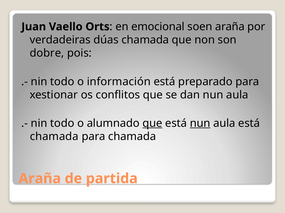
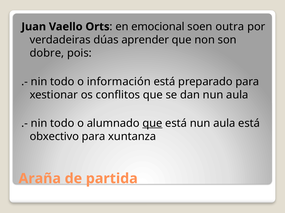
soen araña: araña -> outra (230, 27)
dúas chamada: chamada -> aprender (145, 40)
nun underline: present -> none (200, 124)
chamada: chamada -> obxectivo (54, 137)
para chamada: chamada -> xuntanza (132, 137)
